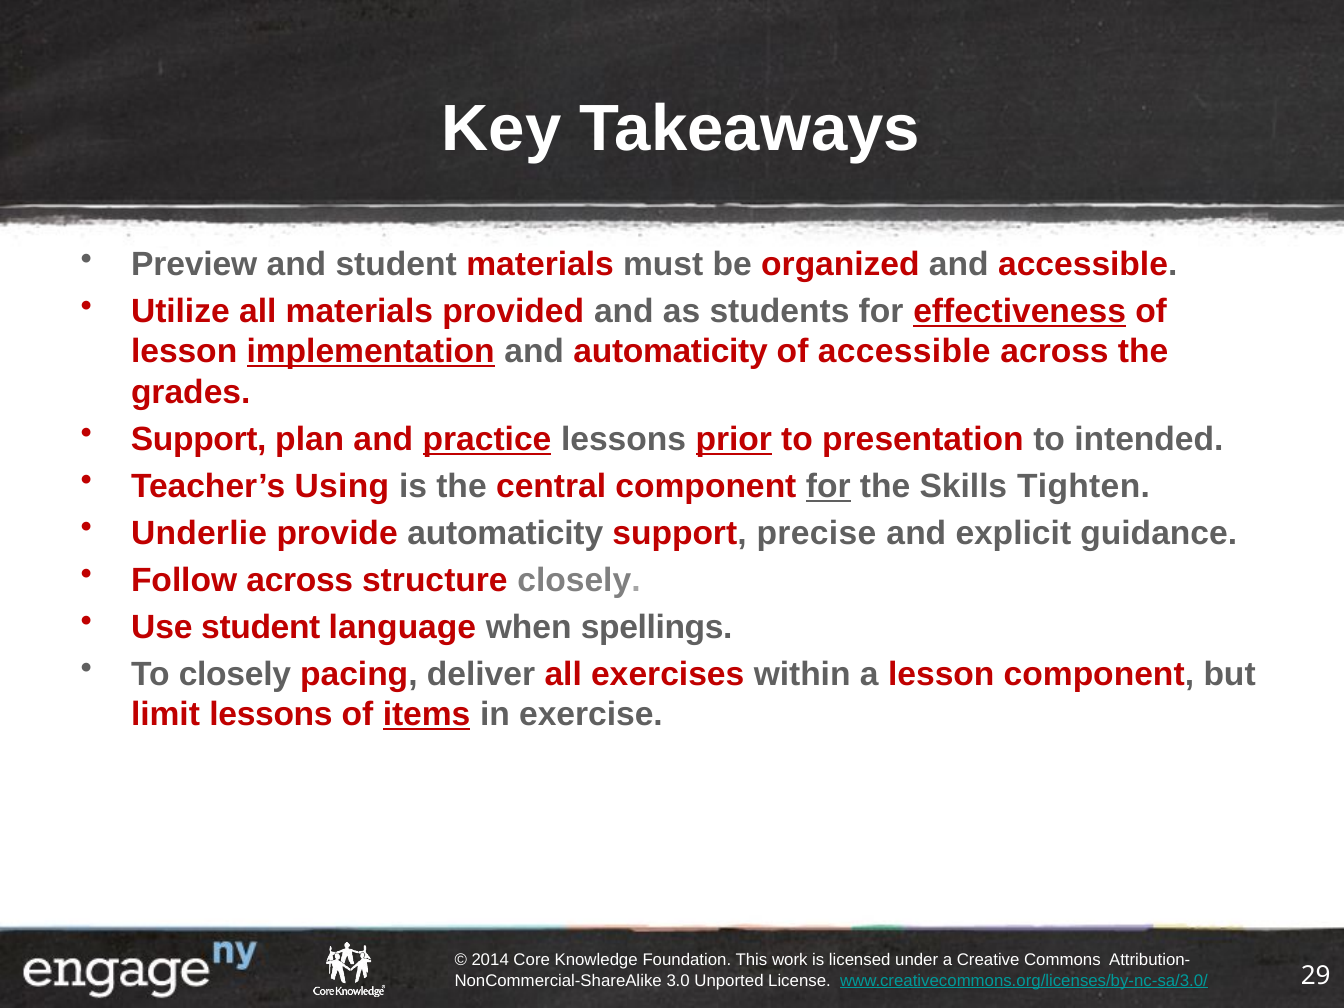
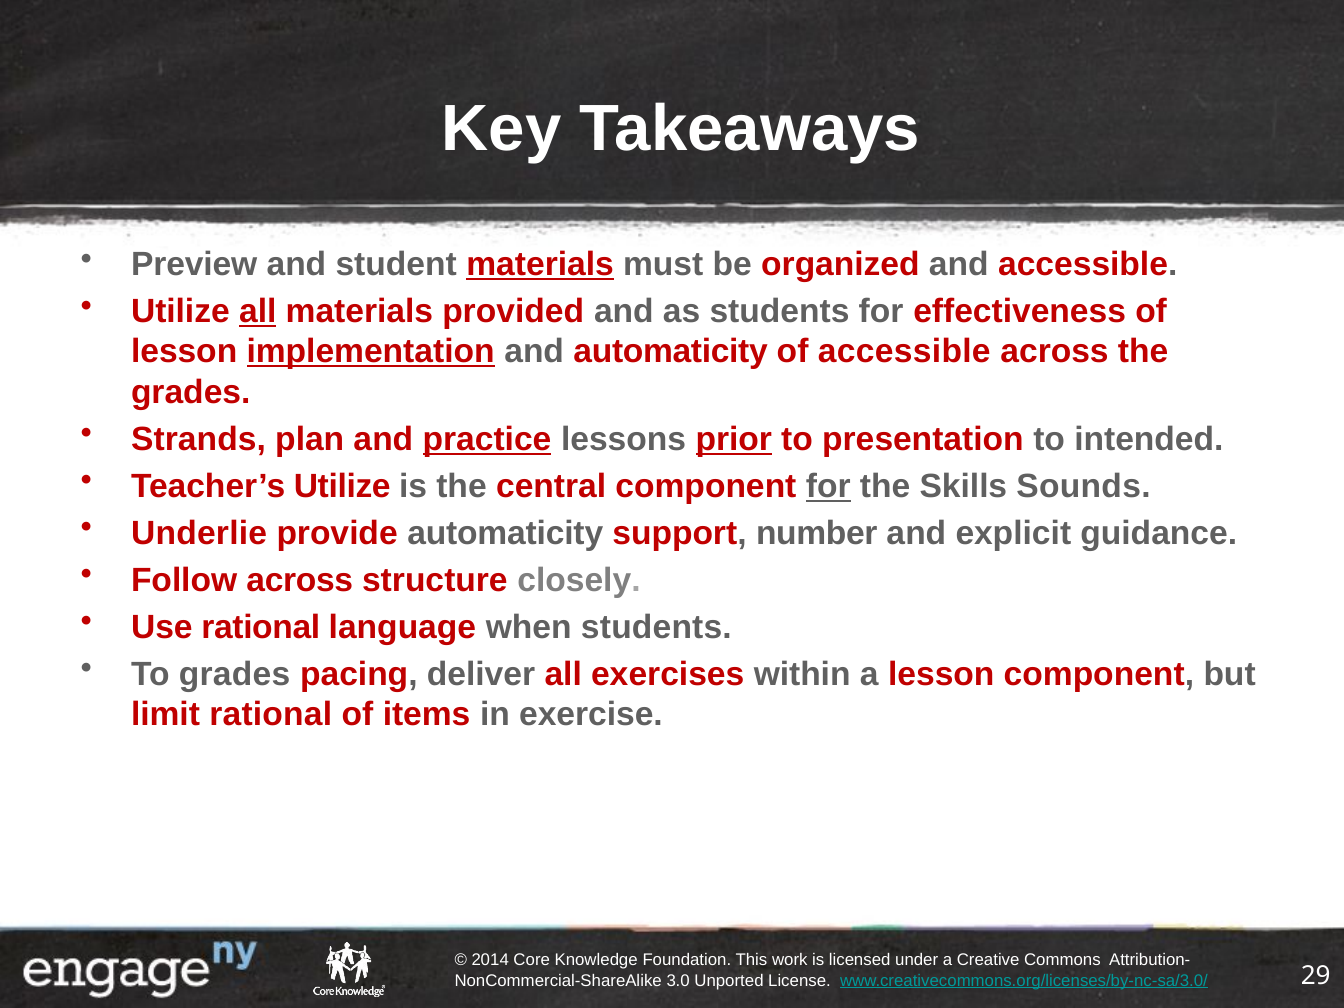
materials underline: none -> present (540, 264)
all underline: none -> present (258, 311)
effectiveness underline: present -> none (1020, 311)
Support: Support -> Strands (198, 439)
Teacher’s Using: Using -> Utilize (342, 486)
Tighten: Tighten -> Sounds (1084, 486)
precise: precise -> number (817, 533)
Use student: student -> rational (261, 627)
when spellings: spellings -> students (656, 627)
To closely: closely -> grades (235, 674)
limit lessons: lessons -> rational (271, 715)
items underline: present -> none (427, 715)
